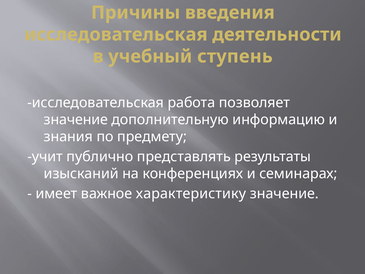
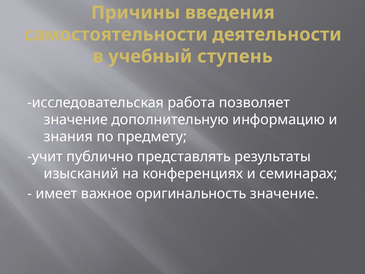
исследовательская: исследовательская -> самостоятельности (116, 34)
характеристику: характеристику -> оригинальность (191, 193)
